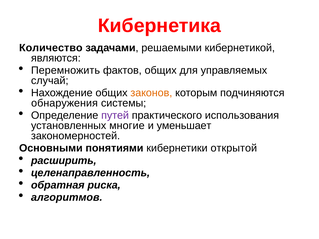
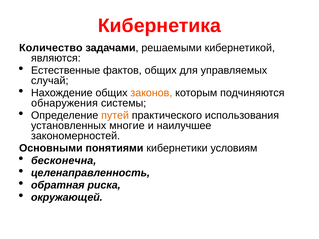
Перемножить: Перемножить -> Естественные (66, 71)
путей colour: purple -> orange (115, 116)
уменьшает: уменьшает -> наилучшее (184, 126)
открытой: открытой -> условиям (234, 148)
расширить: расширить -> бесконечна (64, 161)
алгоритмов: алгоритмов -> окружающей (67, 198)
